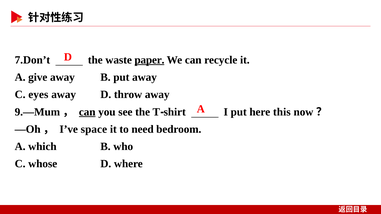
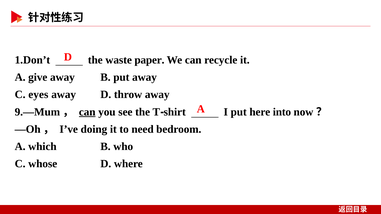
7.Don’t: 7.Don’t -> 1.Don’t (32, 60)
paper underline: present -> none (149, 60)
this: this -> into (282, 112)
space: space -> doing (94, 129)
